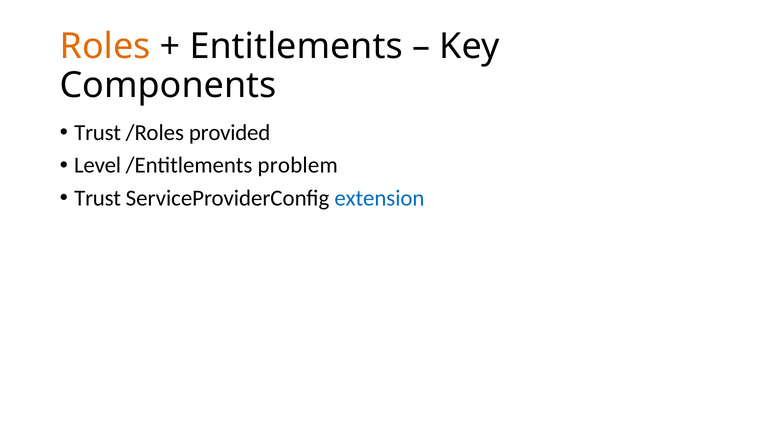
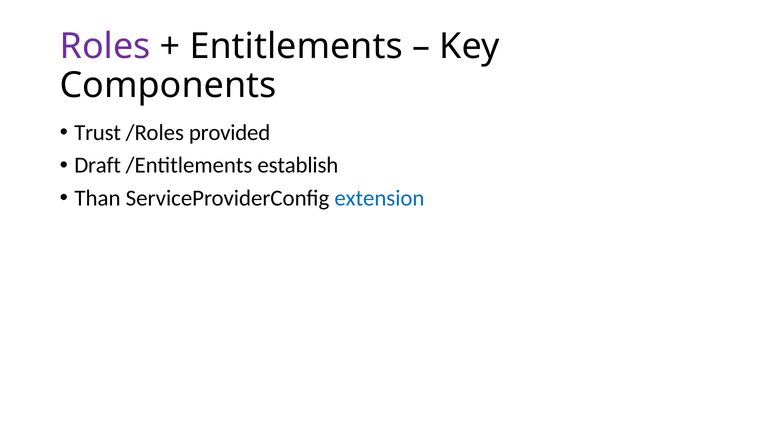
Roles colour: orange -> purple (105, 46)
Level: Level -> Draft (98, 165)
problem: problem -> establish (298, 165)
Trust: Trust -> Than (98, 198)
